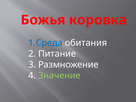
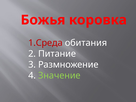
1.Среда colour: blue -> red (45, 43)
